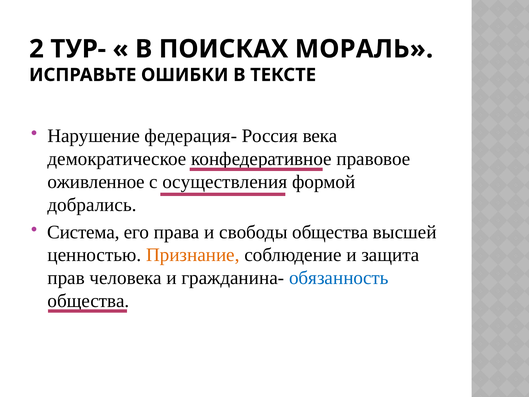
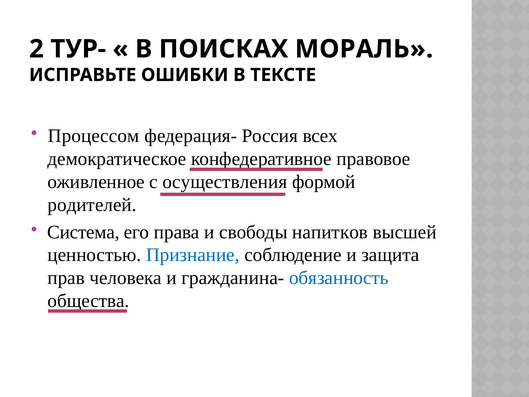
Нарушение: Нарушение -> Процессом (94, 136)
века: века -> всех (320, 136)
добрались: добрались -> родителей (92, 205)
свободы общества: общества -> напитков (330, 232)
Признание colour: orange -> blue (193, 255)
